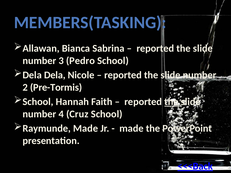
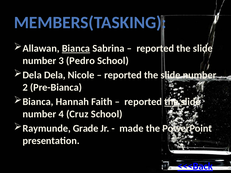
Bianca underline: none -> present (76, 48)
Pre-Tormis: Pre-Tormis -> Pre-Bianca (56, 87)
School: School -> Bianca (38, 102)
Raymunde Made: Made -> Grade (86, 129)
